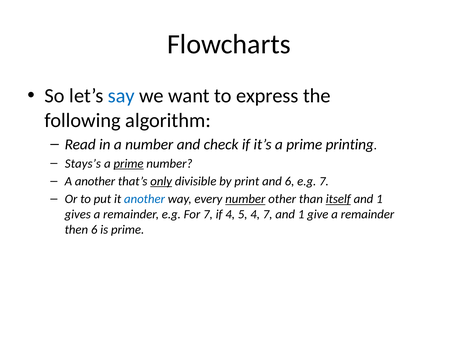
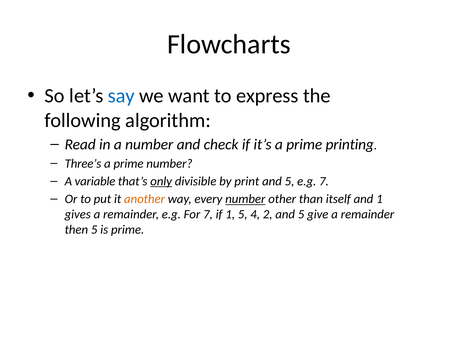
Stays’s: Stays’s -> Three’s (83, 164)
prime underline: present -> none (129, 164)
A another: another -> variable (95, 182)
6: 6 -> 5 (290, 182)
another colour: blue -> orange (145, 199)
itself underline: present -> none (338, 199)
if 4: 4 -> 1 (230, 215)
4 7: 7 -> 2 (268, 215)
1: 1 -> 5 (301, 215)
then 6: 6 -> 5 (94, 230)
